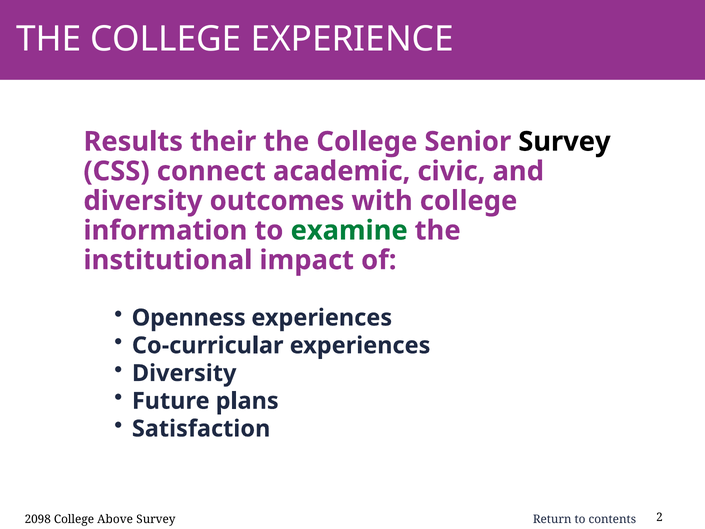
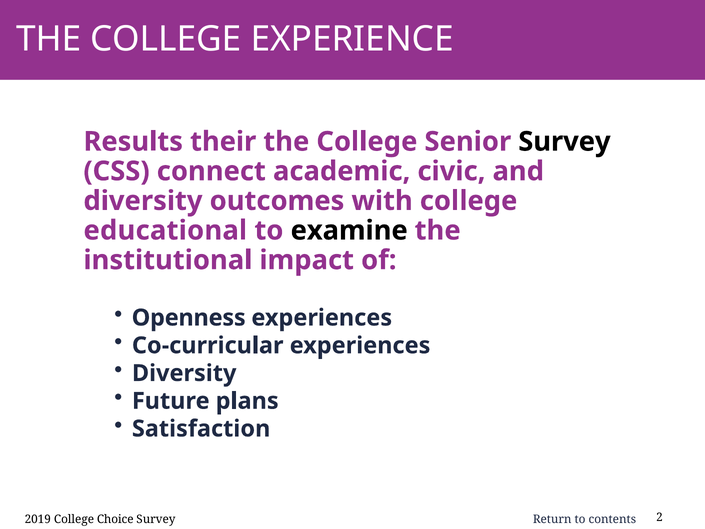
information: information -> educational (165, 230)
examine colour: green -> black (349, 230)
2098: 2098 -> 2019 (38, 519)
Above: Above -> Choice (115, 519)
